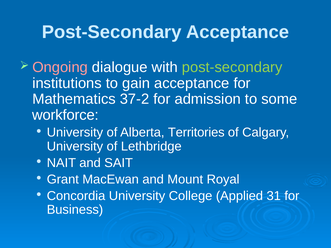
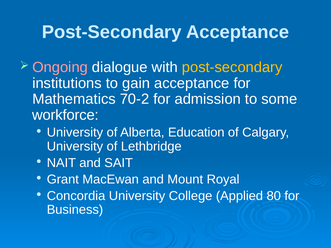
post-secondary colour: light green -> yellow (232, 67)
37-2: 37-2 -> 70-2 (135, 99)
Territories: Territories -> Education (196, 133)
31: 31 -> 80 (274, 196)
